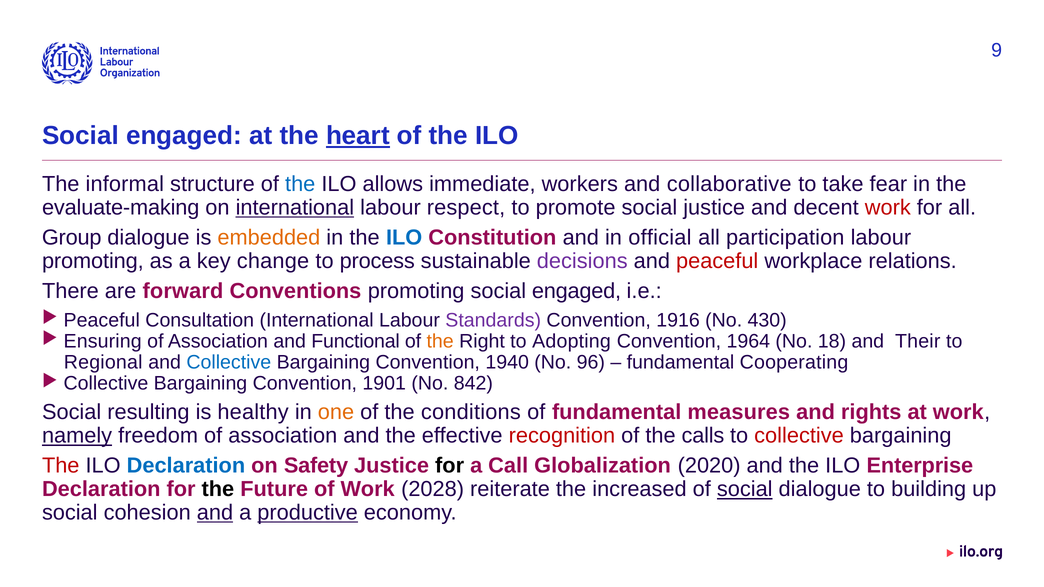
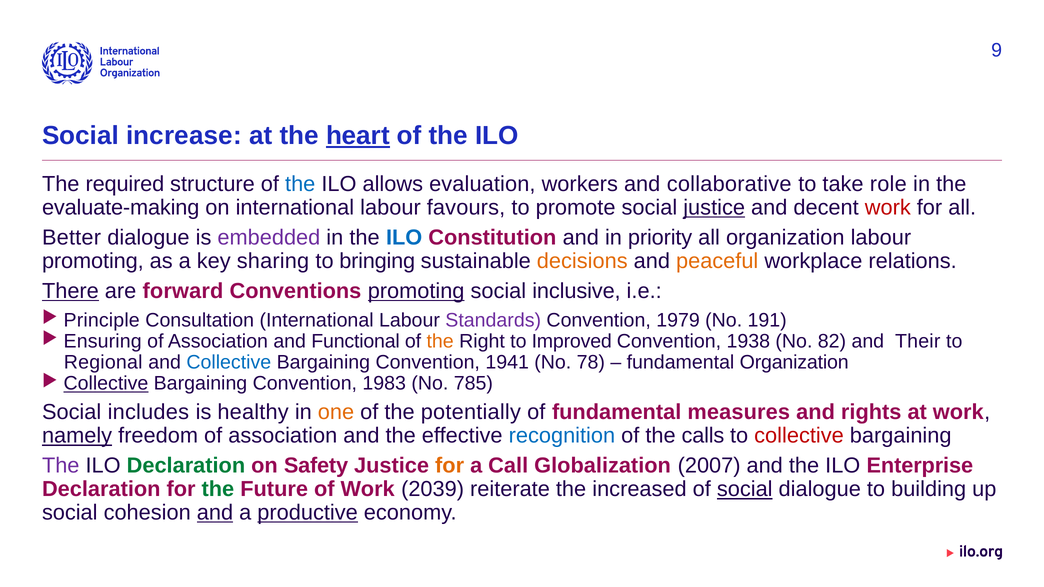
engaged: engaged -> increase (184, 136)
informal: informal -> required (125, 184)
immediate: immediate -> evaluation (482, 184)
fear: fear -> role (888, 184)
international underline: present -> none (295, 208)
respect: respect -> favours (466, 208)
justice underline: none -> present (714, 208)
Group: Group -> Better (72, 238)
embedded colour: orange -> purple (269, 238)
official: official -> priority (660, 238)
all participation: participation -> organization (785, 238)
change: change -> sharing (273, 261)
process: process -> bringing (377, 261)
decisions colour: purple -> orange (582, 261)
peaceful colour: red -> orange (717, 261)
There underline: none -> present (70, 291)
promoting underline: none -> present (416, 291)
engaged: engaged -> inclusive (576, 291)
Peaceful: Peaceful -> Principle (102, 320)
1916: 1916 -> 1979 (678, 320)
430: 430 -> 191 (767, 320)
Adopting: Adopting -> Improved (572, 341)
1964: 1964 -> 1938 (748, 341)
18: 18 -> 82 (832, 341)
1940: 1940 -> 1941 (507, 362)
96: 96 -> 78 (591, 362)
fundamental Cooperating: Cooperating -> Organization (794, 362)
Collective underline: none -> present (106, 384)
1901: 1901 -> 1983 (384, 384)
842: 842 -> 785 (473, 384)
resulting: resulting -> includes (148, 412)
conditions: conditions -> potentially (471, 412)
recognition colour: red -> blue (562, 436)
The colour: red -> purple (61, 466)
Declaration colour: blue -> green (186, 466)
for colour: black -> orange (450, 466)
2020: 2020 -> 2007 (709, 466)
the colour: black -> green (218, 489)
2028: 2028 -> 2039 (433, 489)
